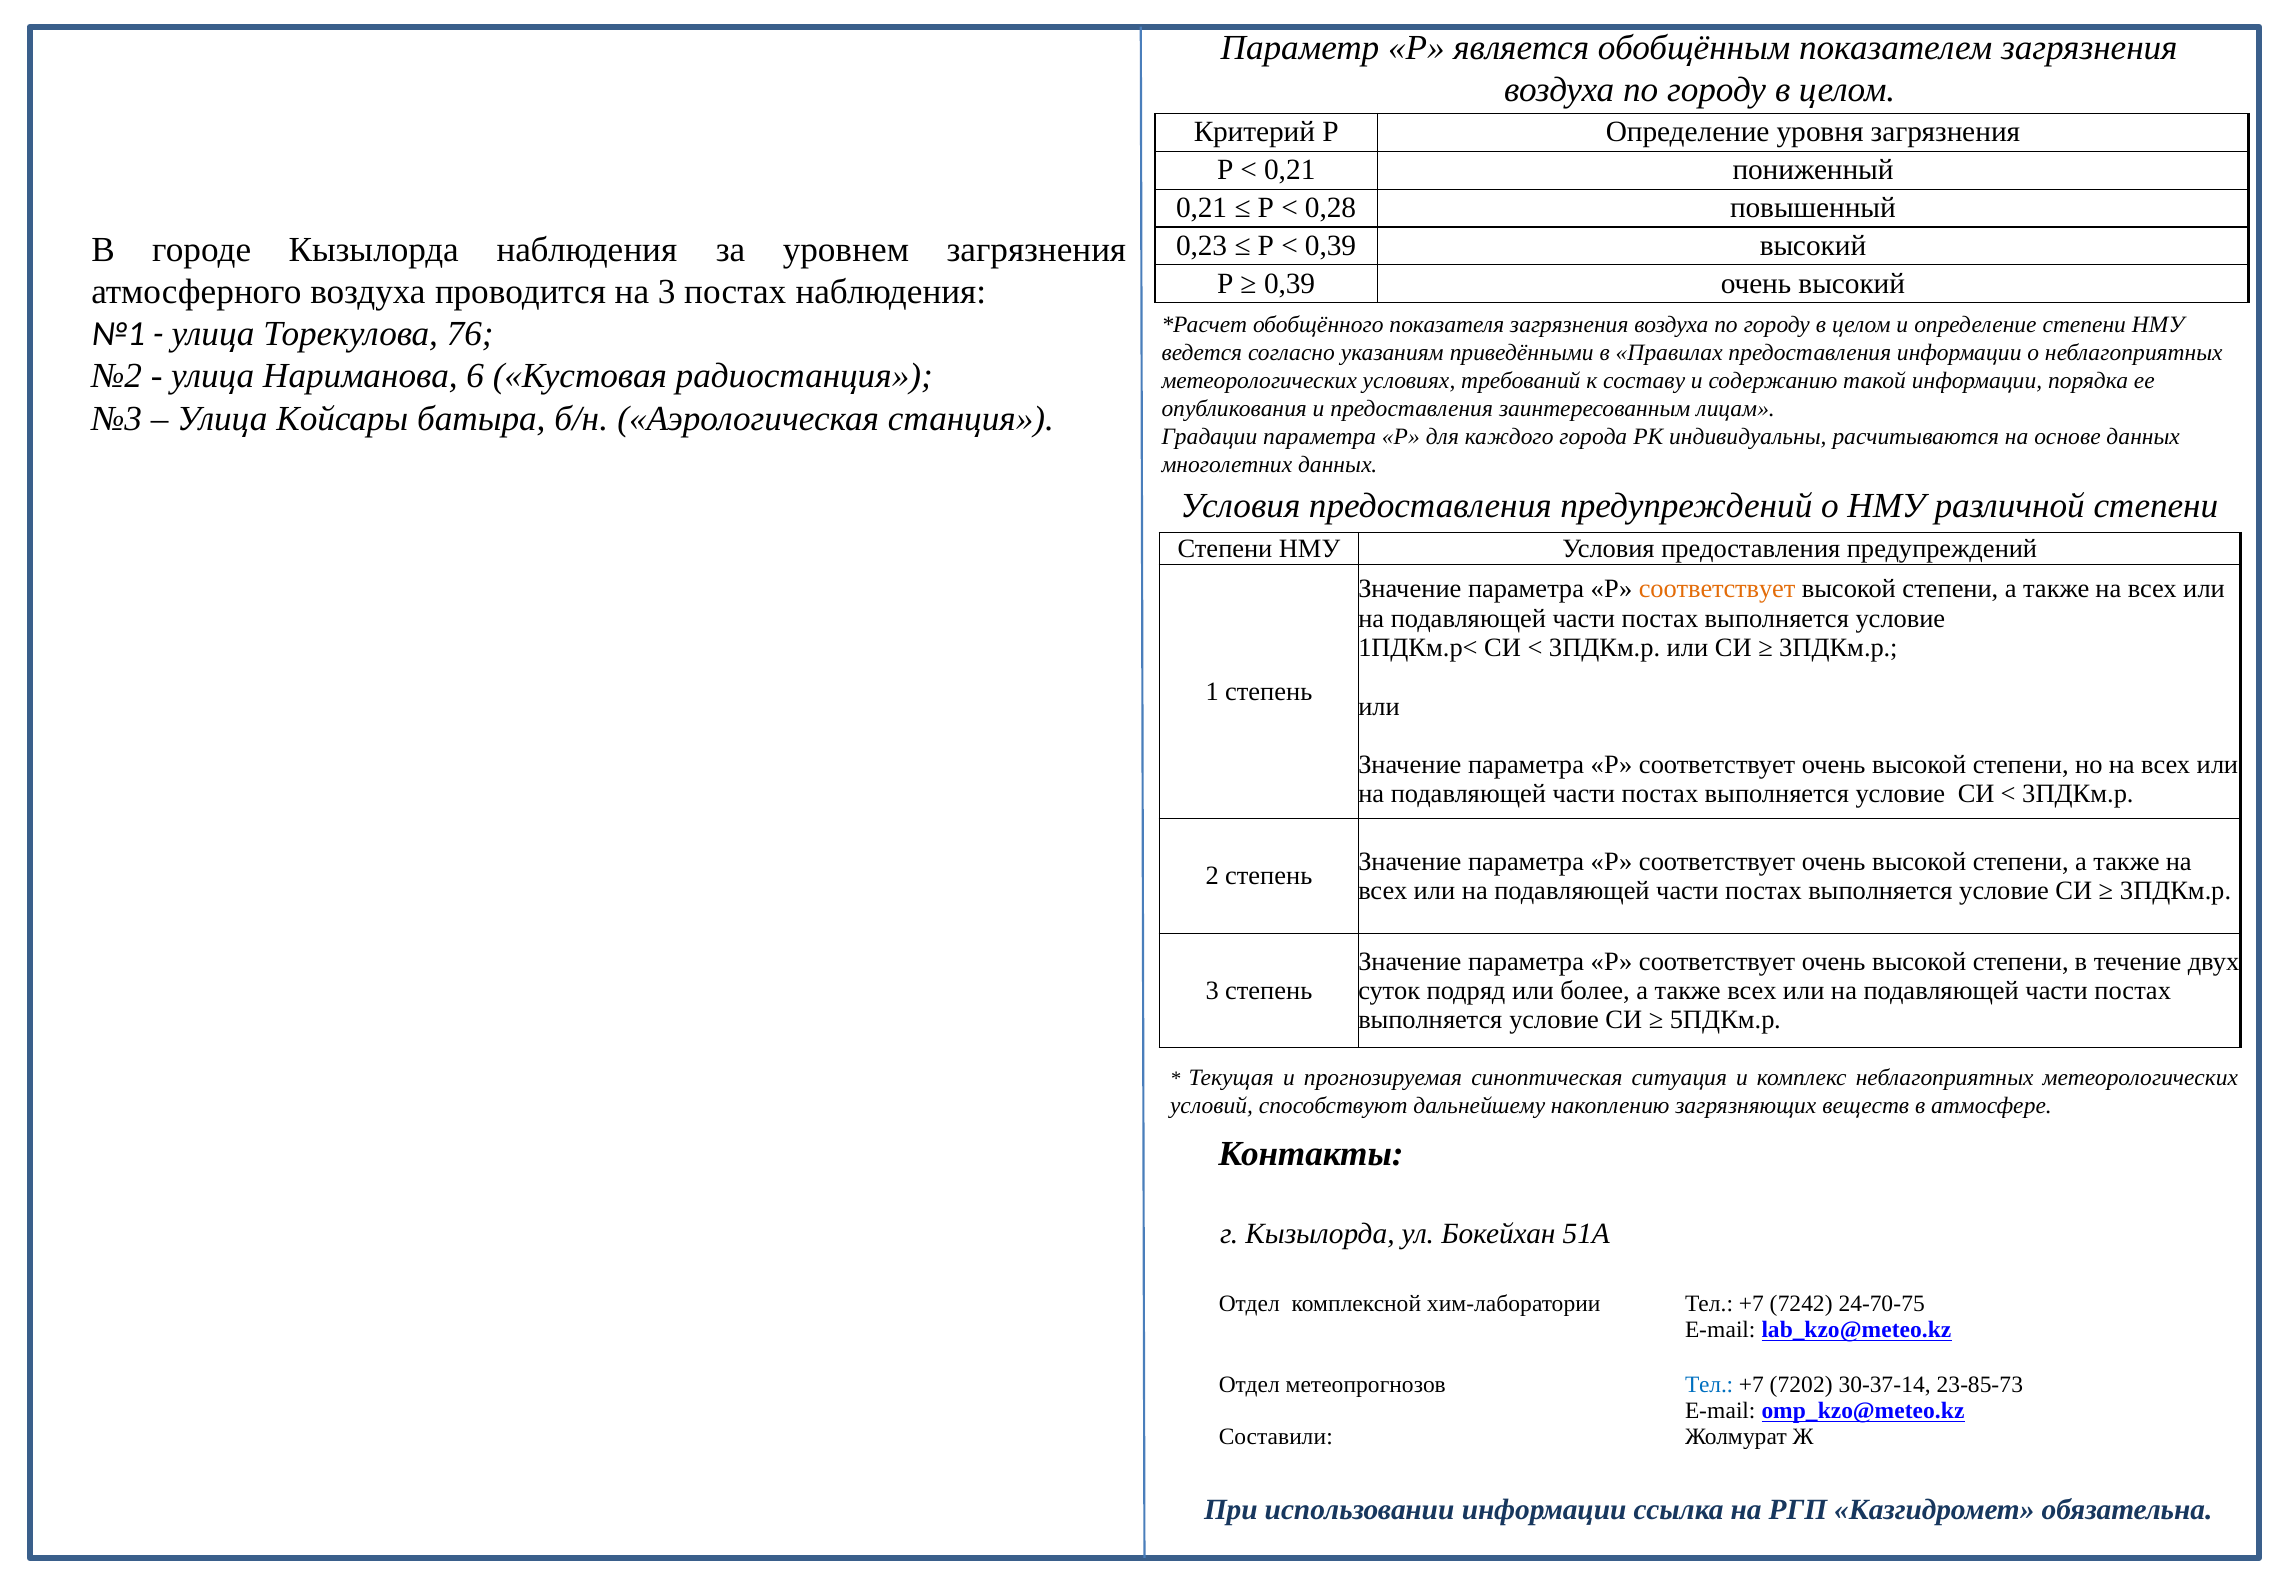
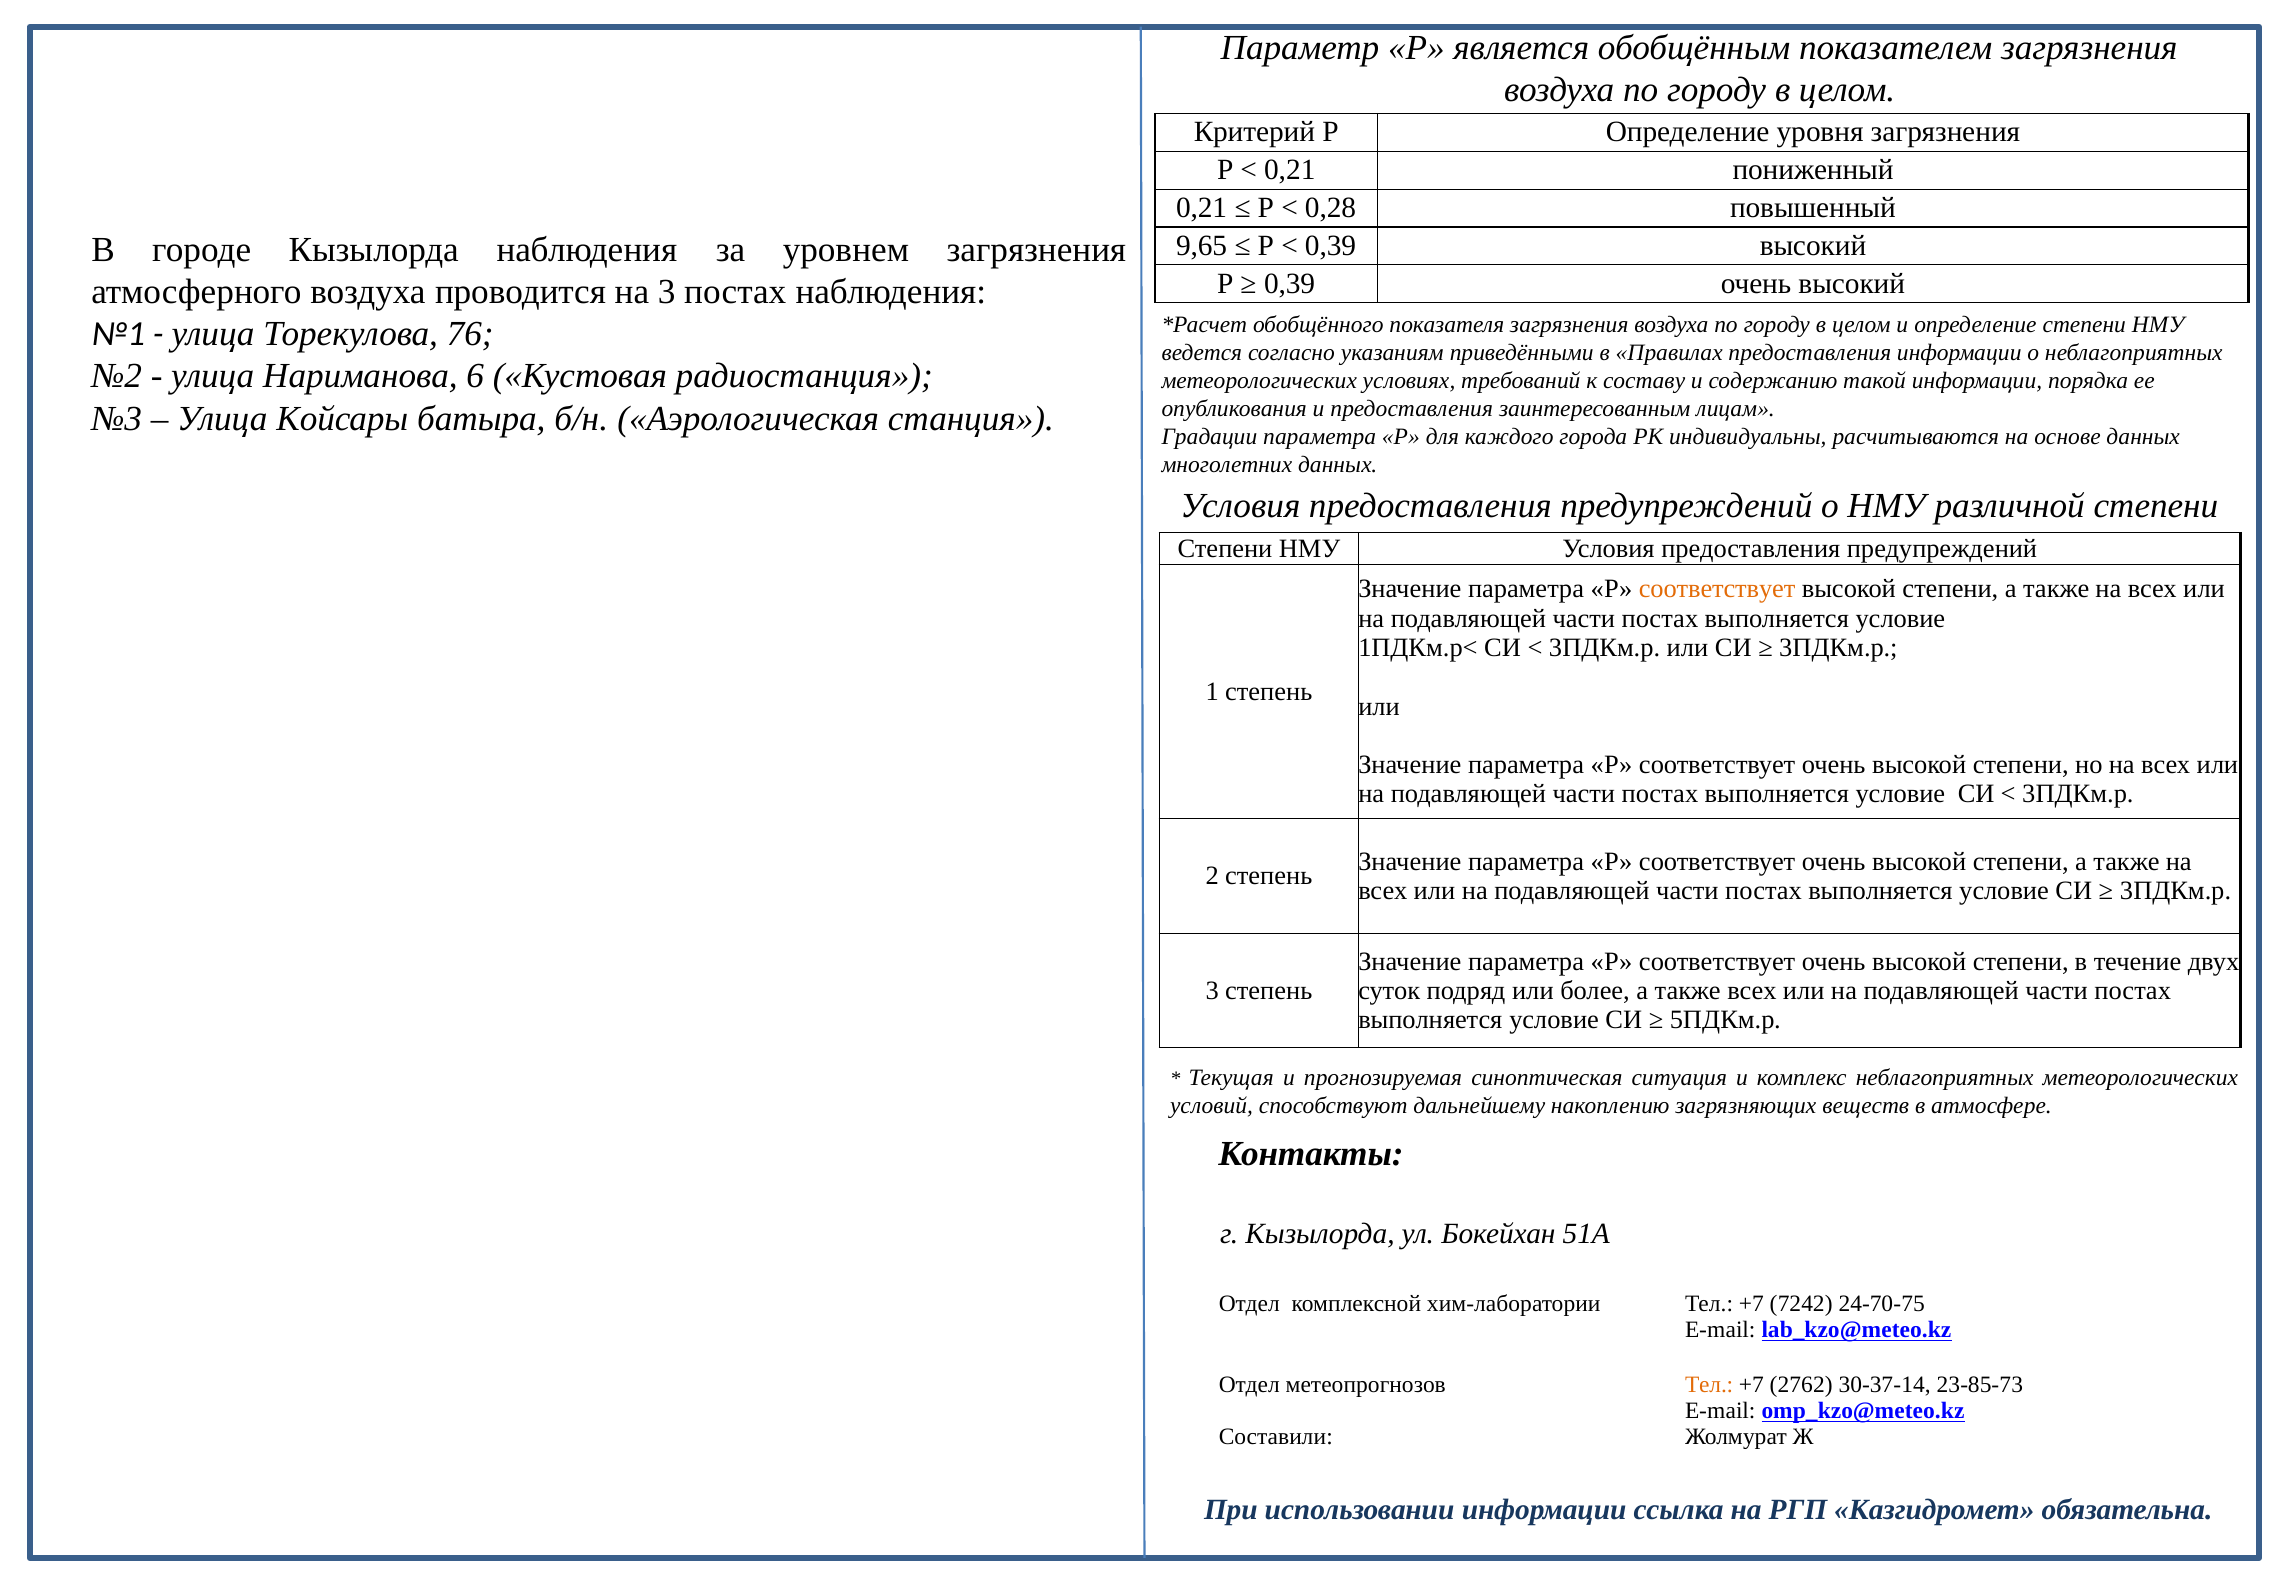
0,23: 0,23 -> 9,65 (1202, 246)
Тел colour: blue -> orange (1709, 1384)
7202: 7202 -> 2762 (1801, 1384)
